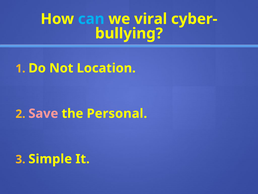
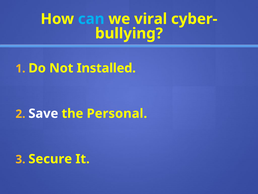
Location: Location -> Installed (106, 68)
Save colour: pink -> white (43, 113)
Simple: Simple -> Secure (50, 159)
